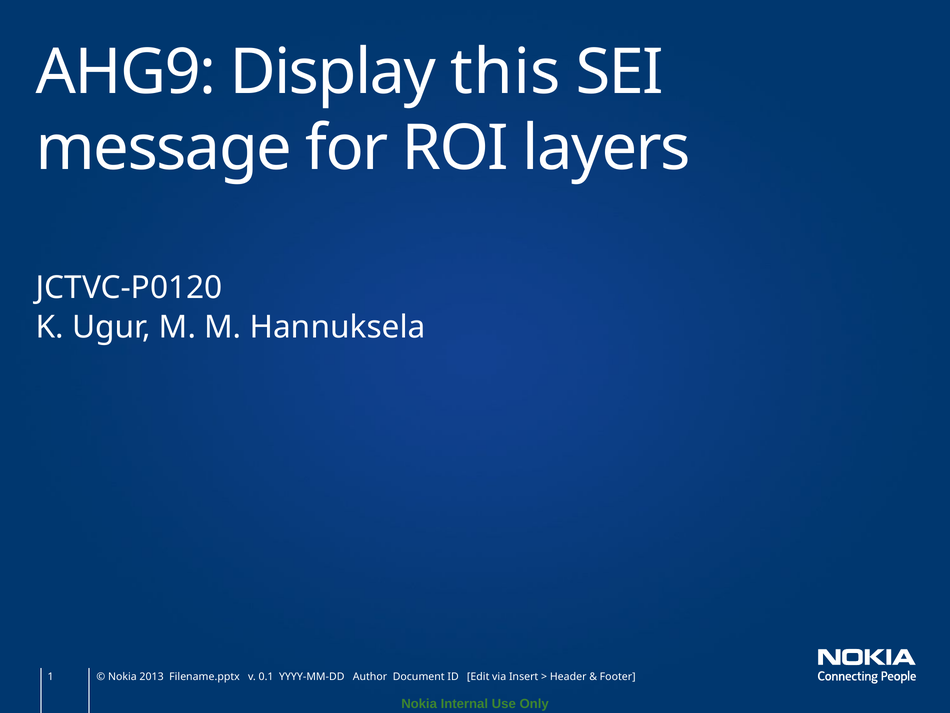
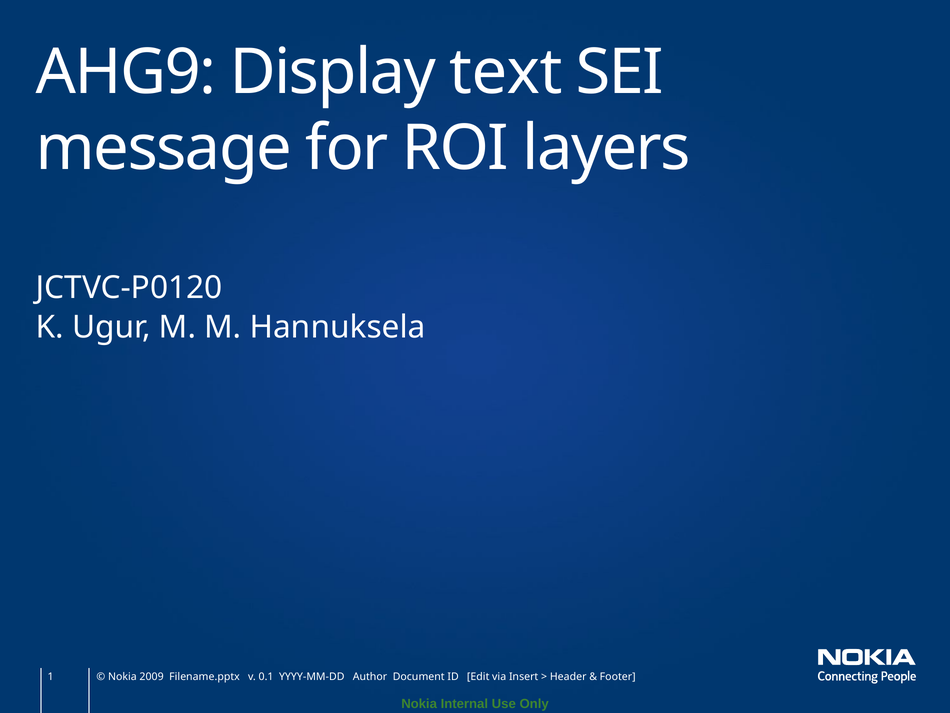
this: this -> text (506, 72)
2013: 2013 -> 2009 (152, 676)
